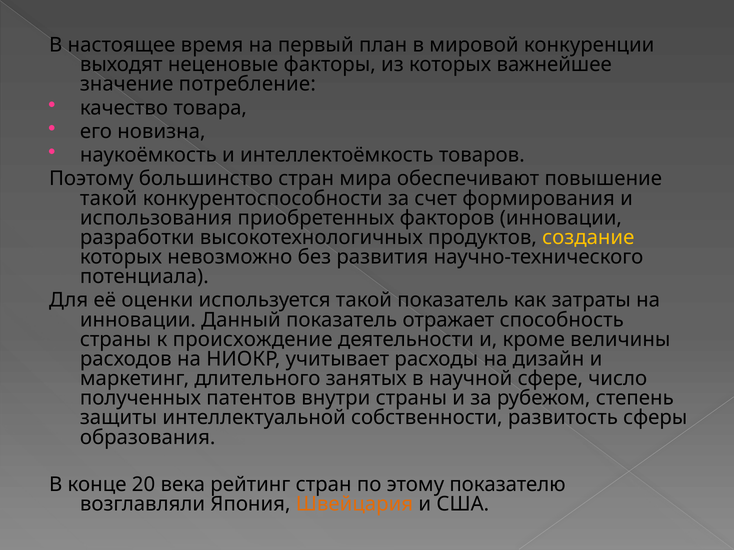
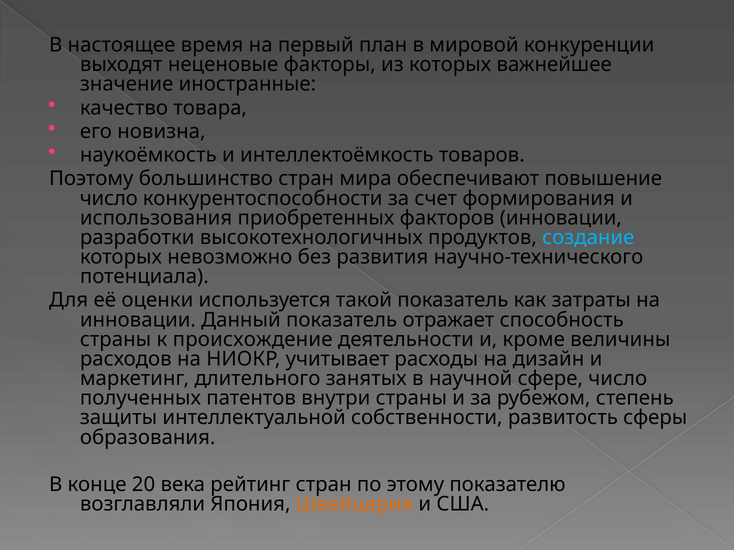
потребление: потребление -> иностранные (247, 84)
такой: такой -> число (109, 198)
создание colour: yellow -> light blue (588, 238)
